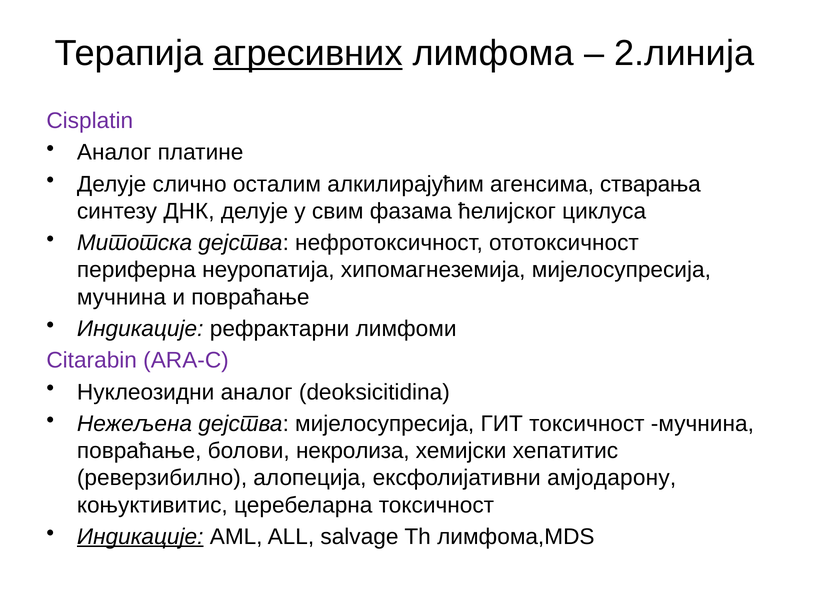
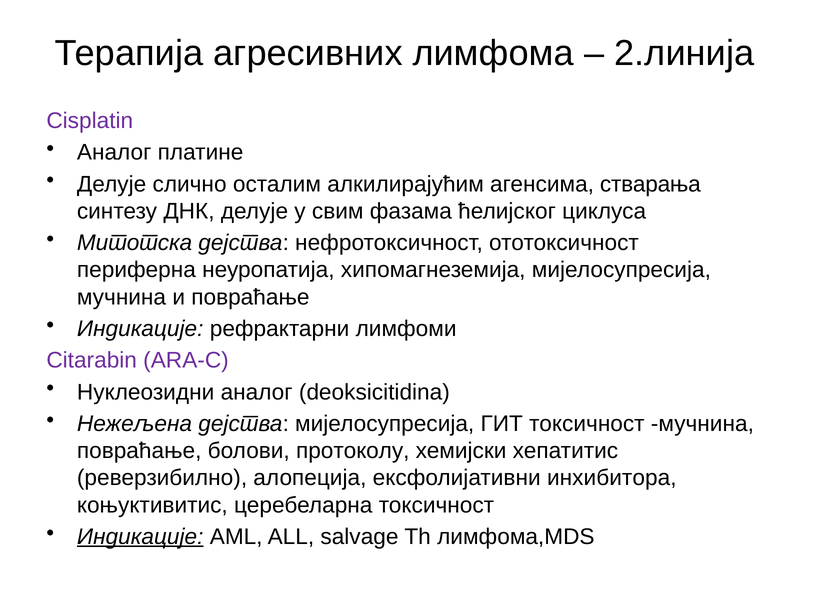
агресивних underline: present -> none (308, 53)
некролиза: некролиза -> протоколу (353, 451)
амјодарону: амјодарону -> инхибитора (612, 478)
